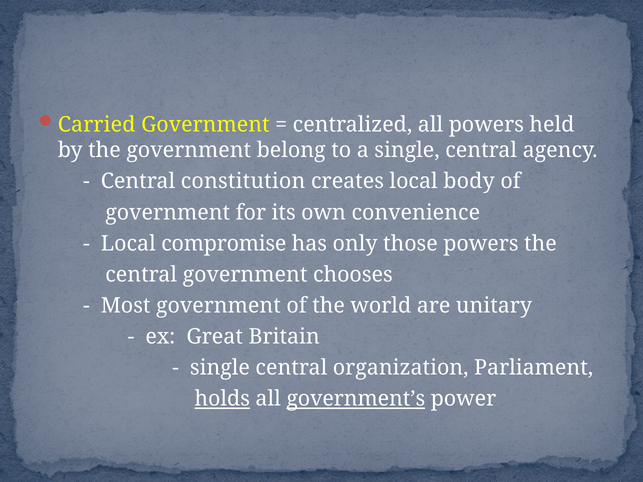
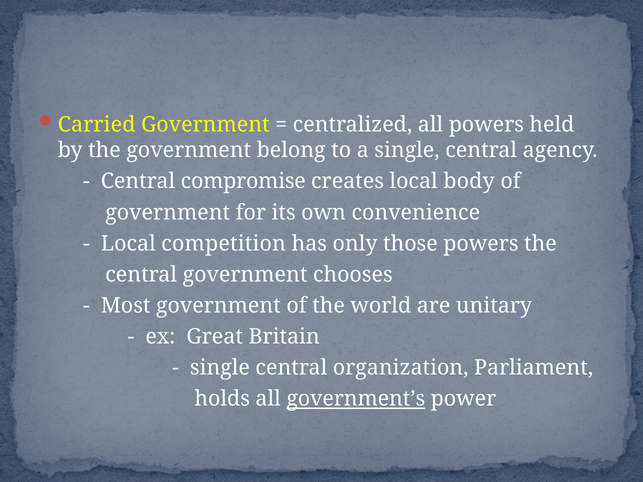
constitution: constitution -> compromise (243, 181)
compromise: compromise -> competition (224, 244)
holds underline: present -> none (222, 399)
